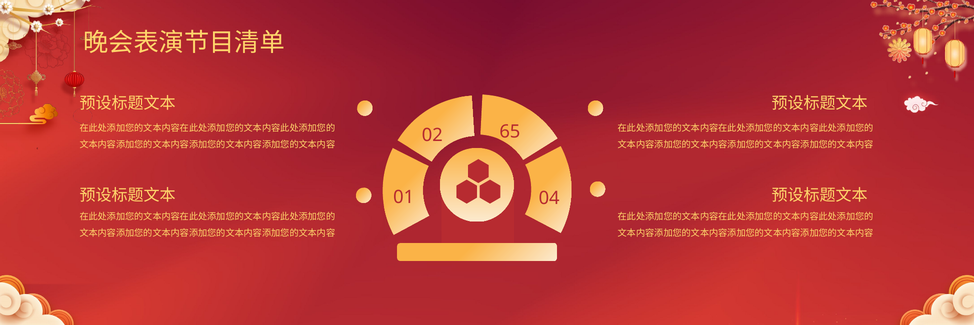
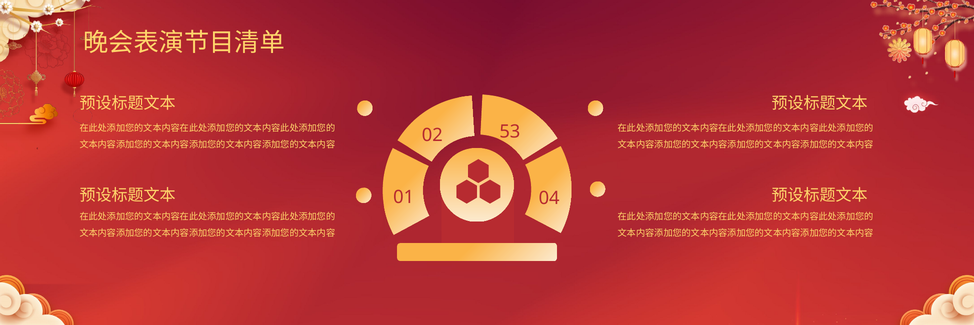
65: 65 -> 53 (510, 131)
